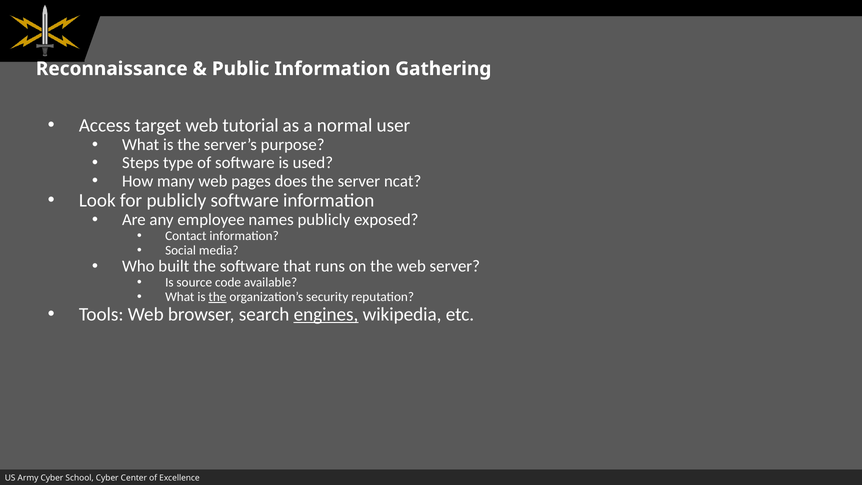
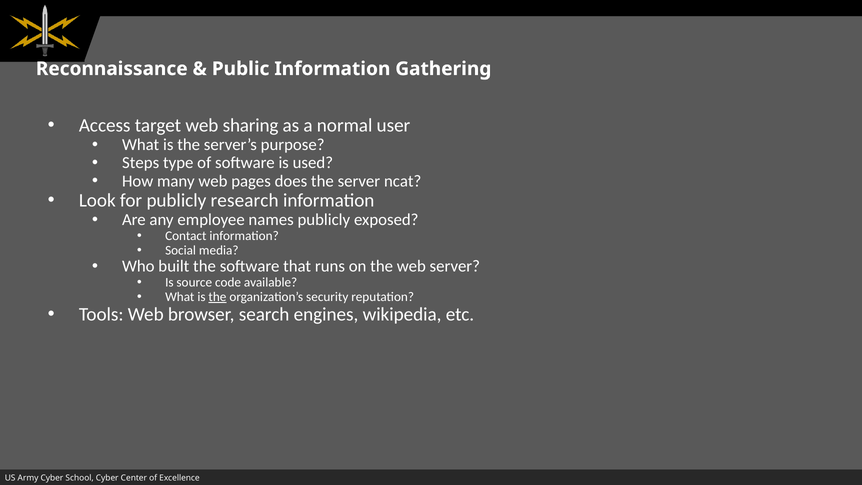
tutorial: tutorial -> sharing (251, 125)
publicly software: software -> research (245, 200)
engines underline: present -> none (326, 314)
